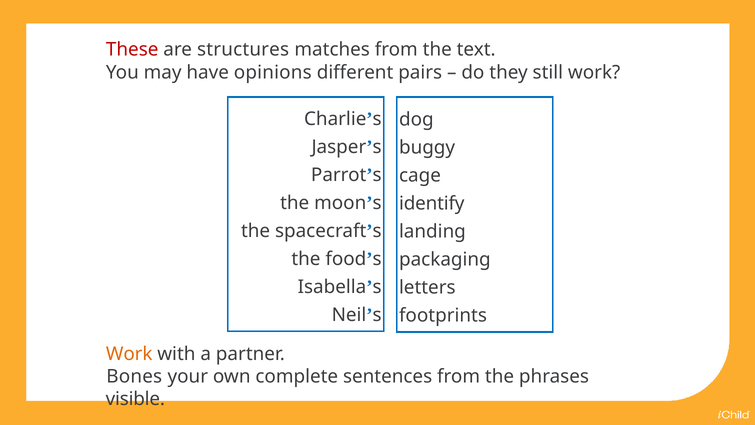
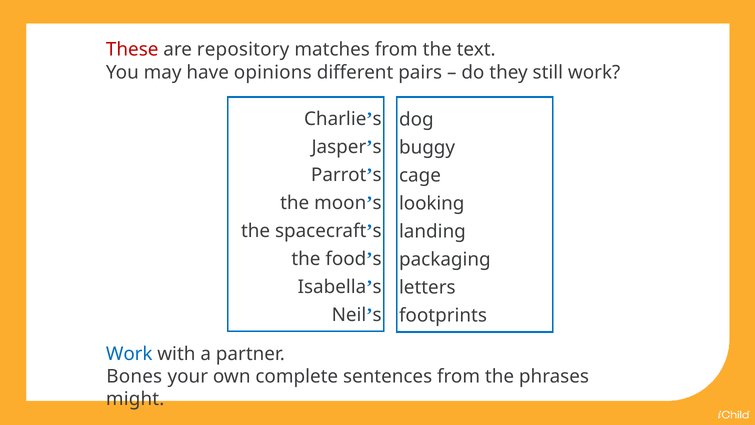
structures: structures -> repository (243, 50)
identify: identify -> looking (432, 203)
Work colour: orange -> blue (129, 354)
visible: visible -> might (135, 399)
